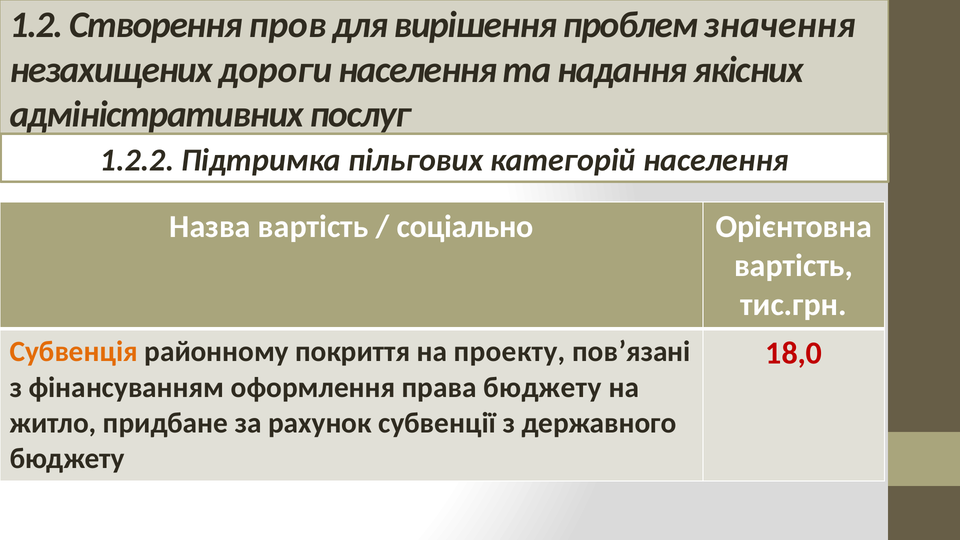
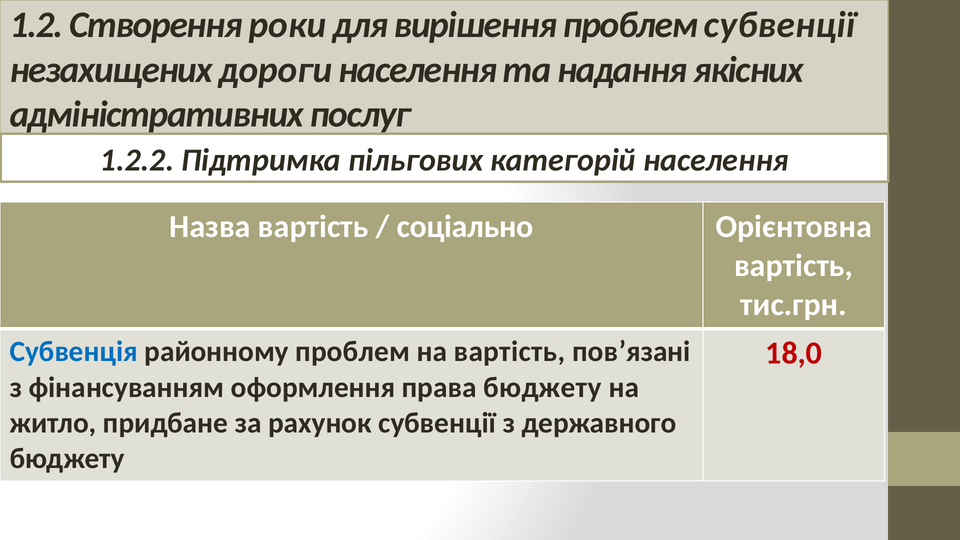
пров: пров -> роки (288, 25)
проблем значення: значення -> субвенції (780, 25)
Субвенція colour: orange -> blue (74, 352)
районному покриття: покриття -> проблем (353, 352)
на проекту: проекту -> вартість (510, 352)
